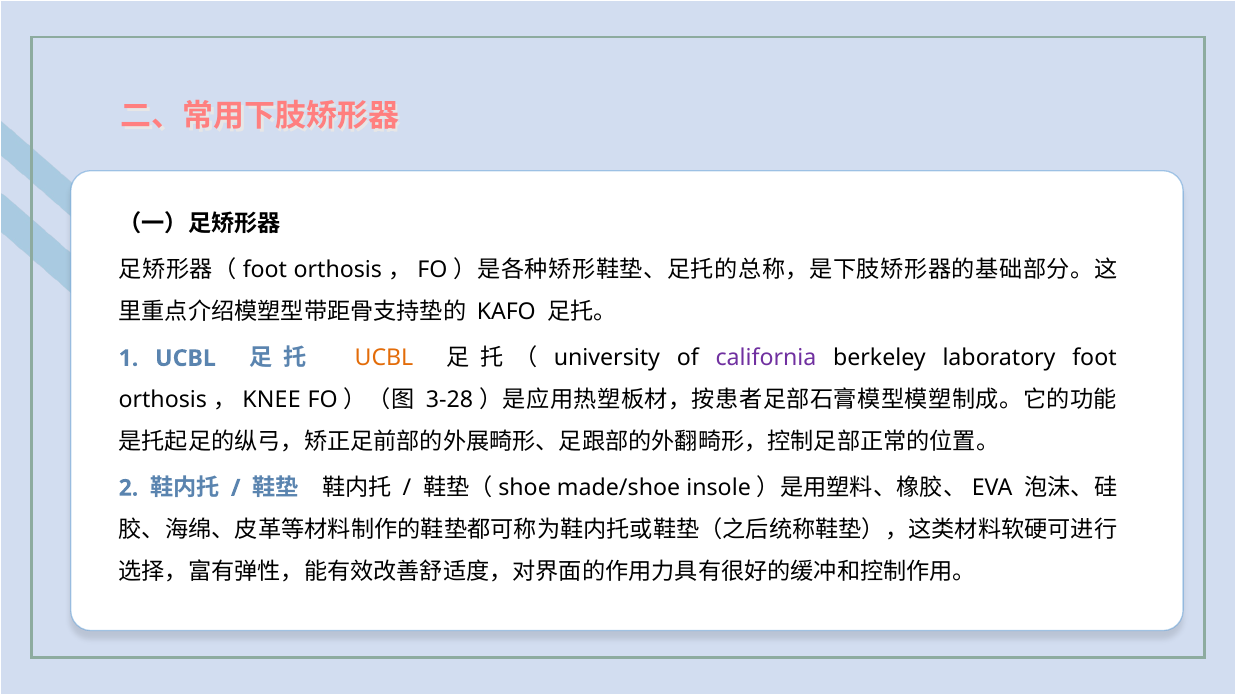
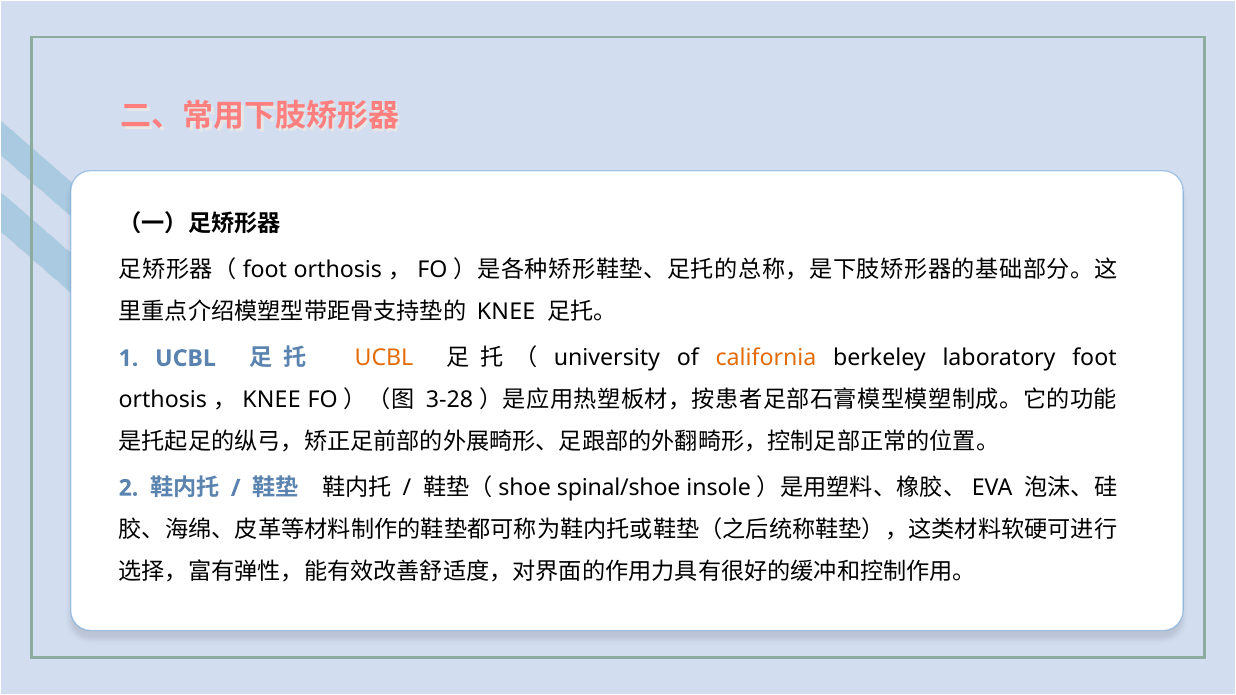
KAFO: KAFO -> KNEE (506, 312)
california colour: purple -> orange (766, 358)
made/shoe: made/shoe -> spinal/shoe (619, 488)
